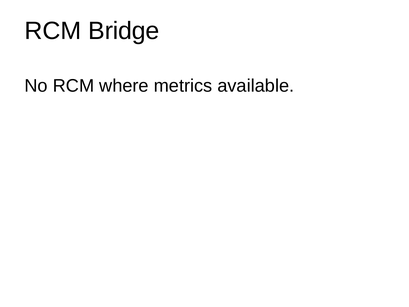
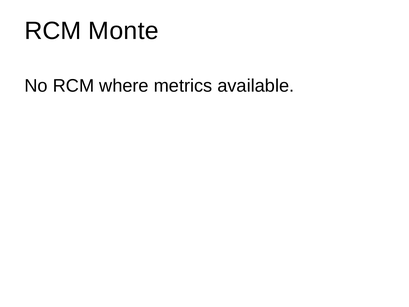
Bridge: Bridge -> Monte (124, 31)
